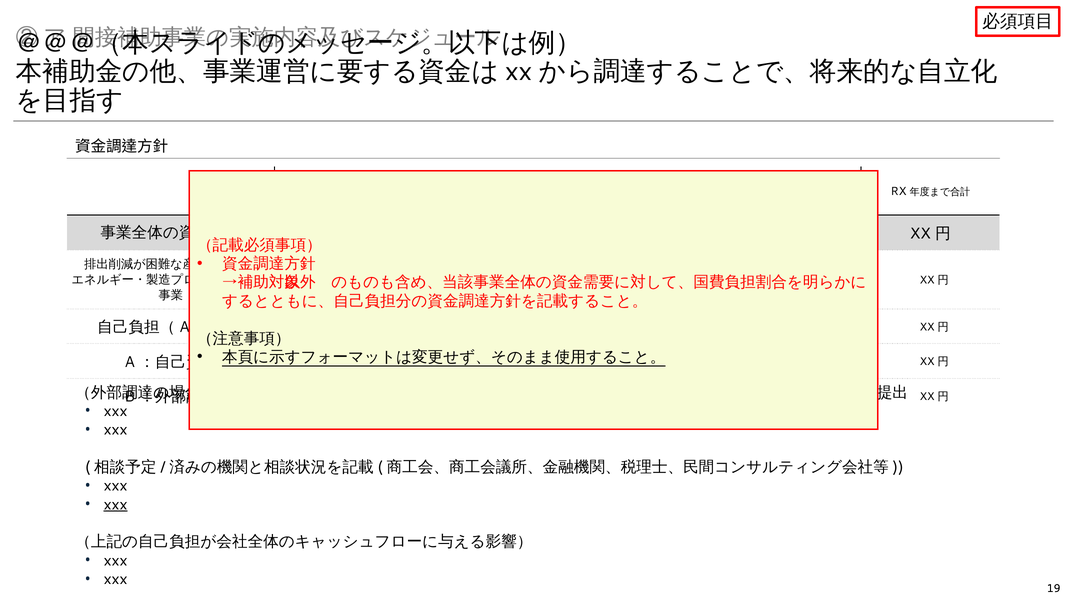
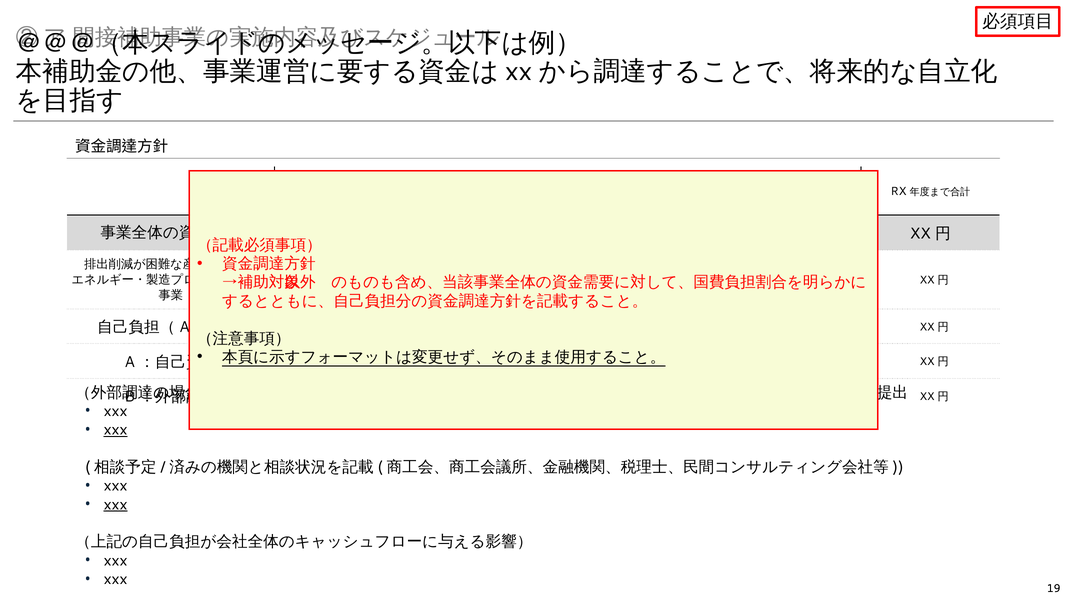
xxx underline: none -> present (116, 430)
